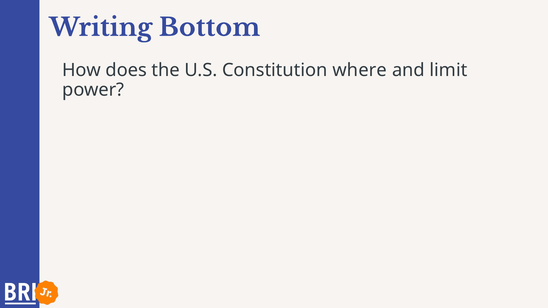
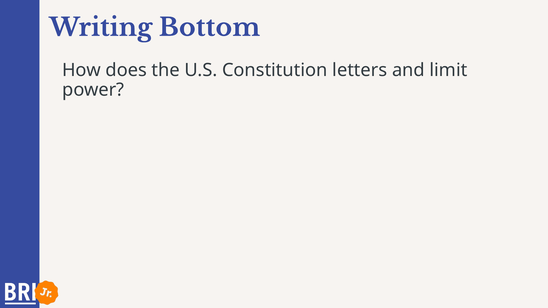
where: where -> letters (360, 70)
